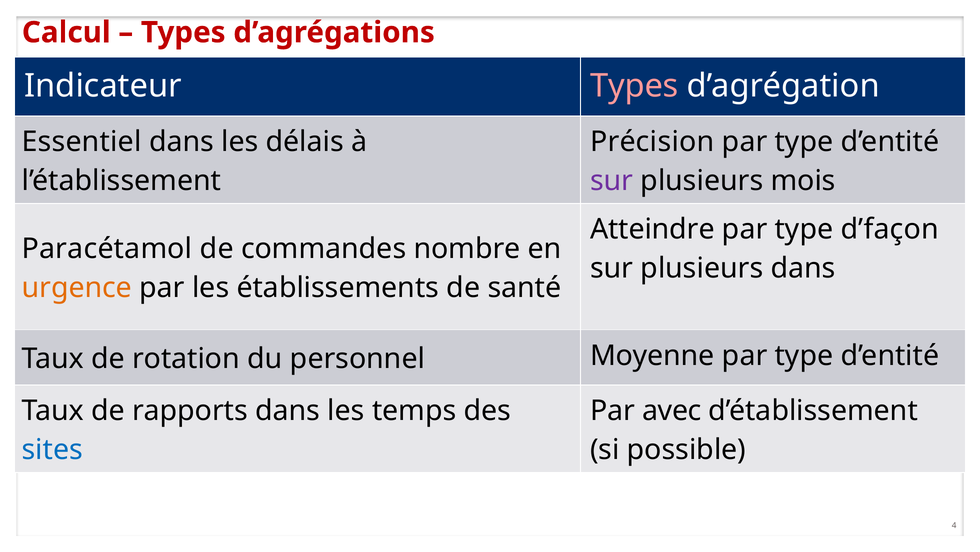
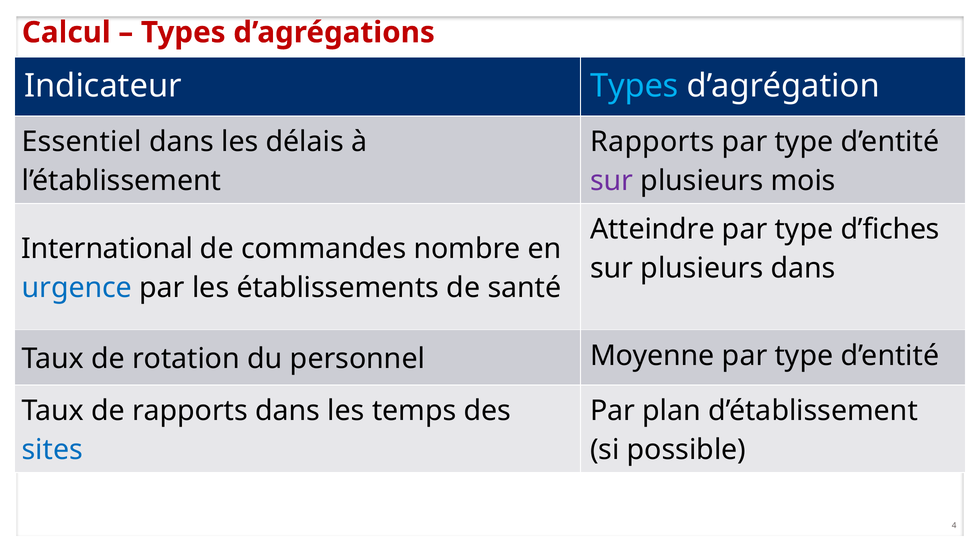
Types colour: pink -> light blue (634, 86)
Précision: Précision -> Rapports (652, 142)
d’façon: d’façon -> d’fiches (890, 229)
Paracétamol: Paracétamol -> International (107, 248)
urgence colour: orange -> blue (77, 287)
avec: avec -> plan (672, 410)
